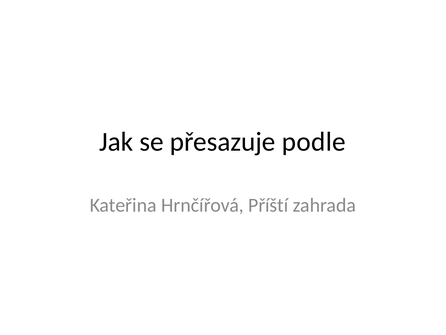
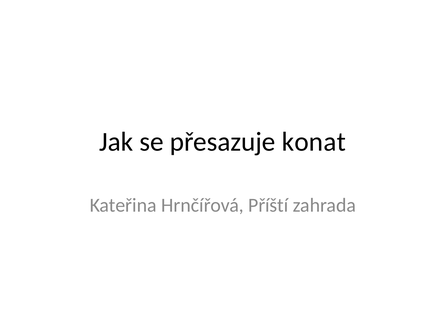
podle: podle -> konat (314, 142)
